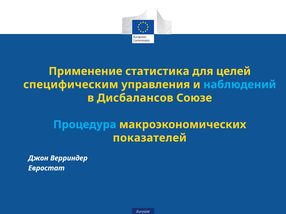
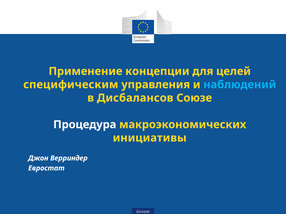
статистика: статистика -> концепции (157, 71)
Процедура colour: light blue -> white (85, 125)
показателей: показателей -> инициативы (150, 138)
